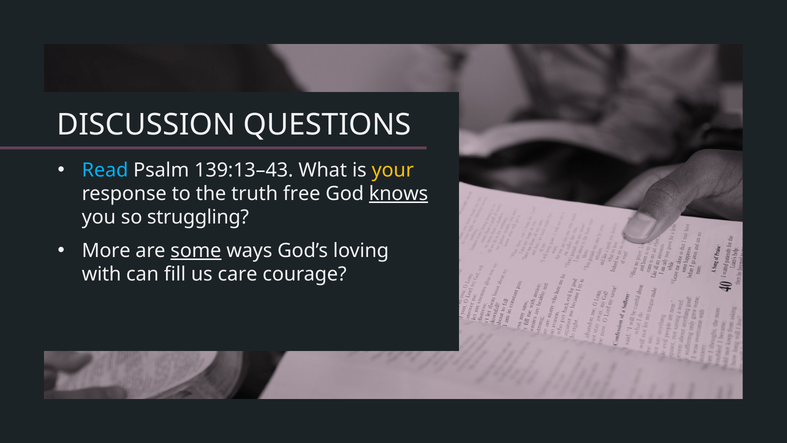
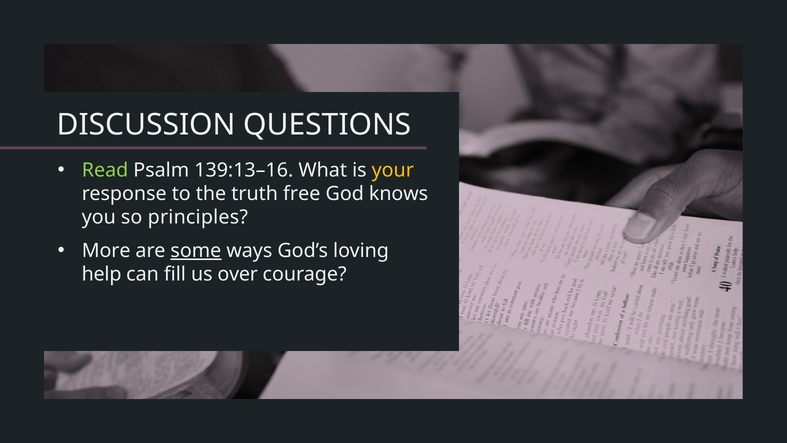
Read colour: light blue -> light green (105, 170)
139:13–43: 139:13–43 -> 139:13–16 (244, 170)
knows underline: present -> none (399, 194)
struggling: struggling -> principles (198, 217)
with: with -> help (102, 274)
care: care -> over (238, 274)
